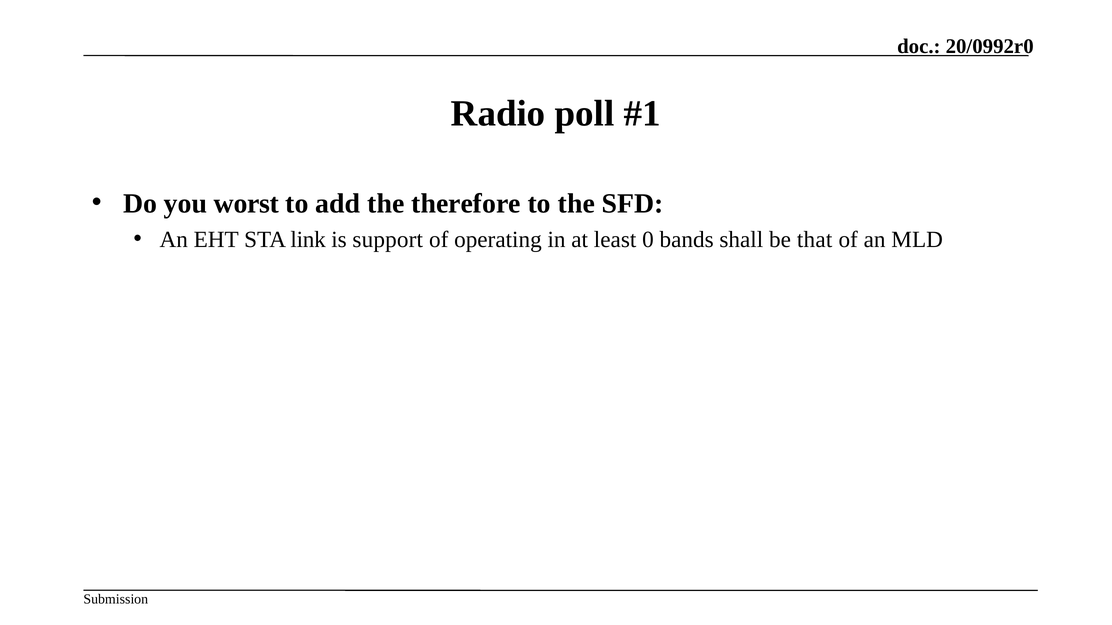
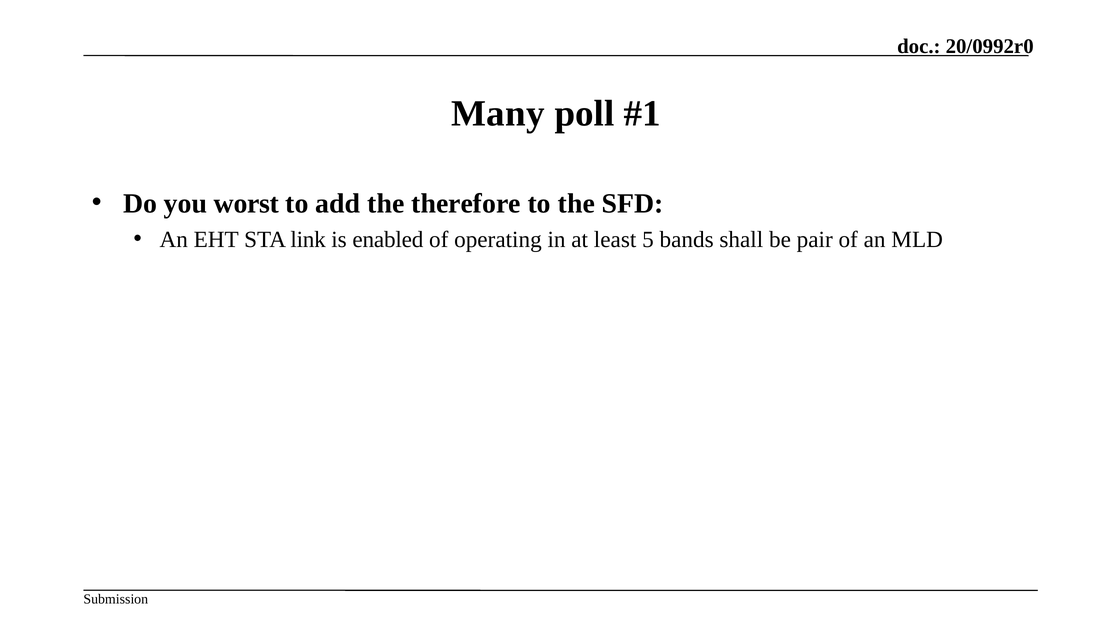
Radio: Radio -> Many (498, 114)
support: support -> enabled (388, 240)
0: 0 -> 5 (648, 240)
that: that -> pair (815, 240)
